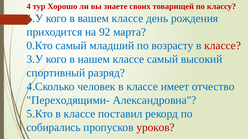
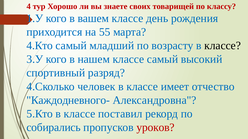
92: 92 -> 55 (105, 32)
0.Кто: 0.Кто -> 4.Кто (40, 46)
классе colour: red -> black (223, 46)
Переходящими-: Переходящими- -> Каждодневного- (68, 100)
